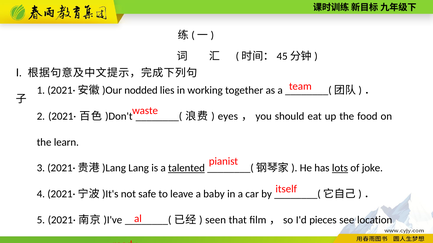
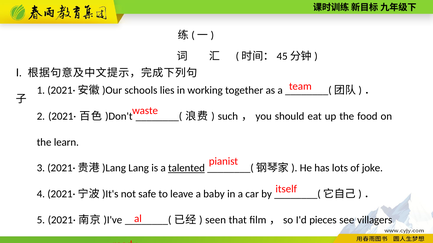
nodded: nodded -> schools (141, 90)
eyes: eyes -> such (228, 116)
lots underline: present -> none (340, 168)
location: location -> villagers (375, 220)
